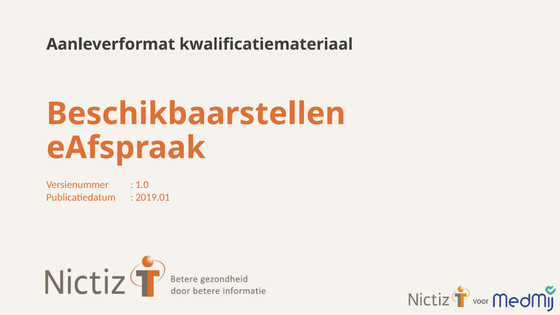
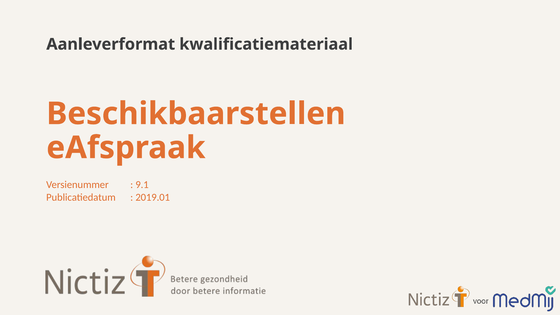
1.0: 1.0 -> 9.1 (142, 185)
